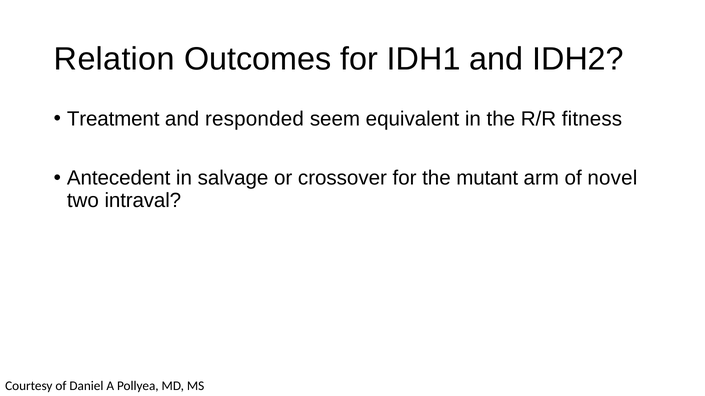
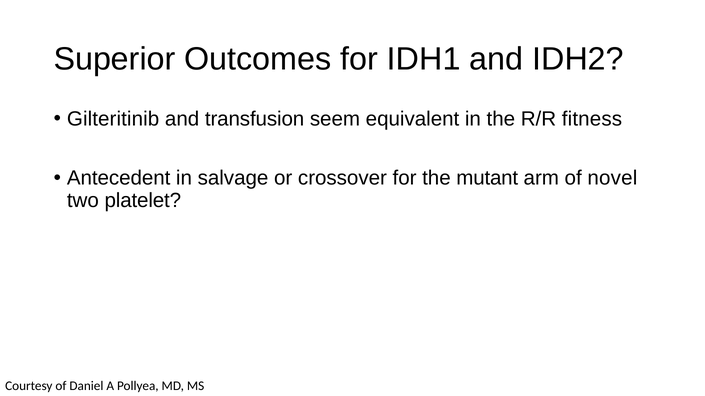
Relation: Relation -> Superior (115, 59)
Treatment: Treatment -> Gilteritinib (113, 119)
responded: responded -> transfusion (255, 119)
intraval: intraval -> platelet (143, 201)
